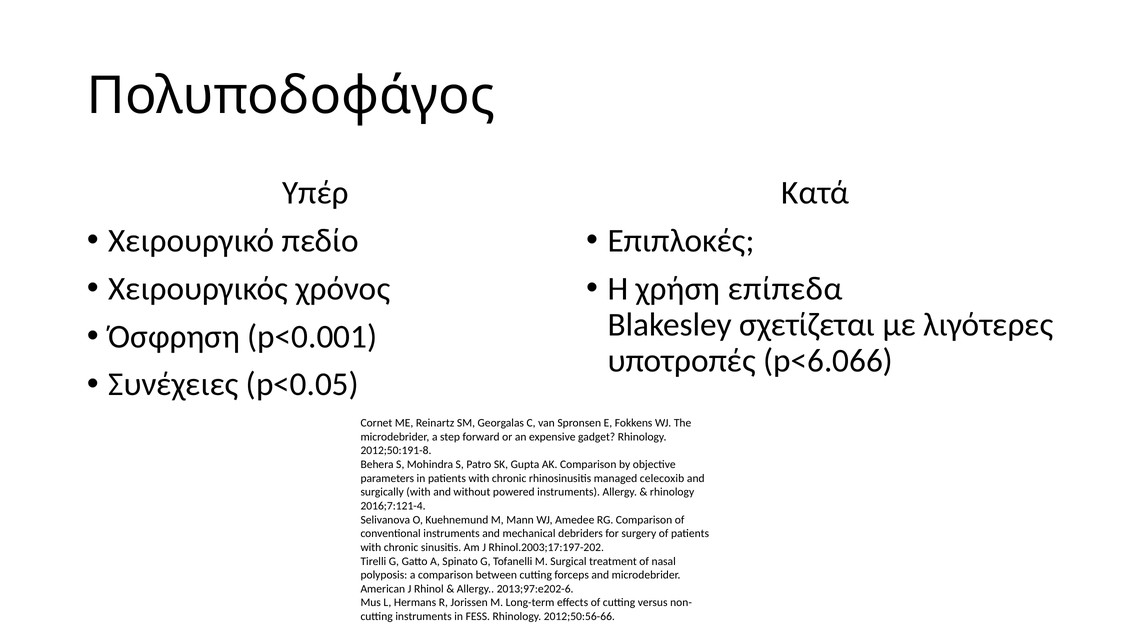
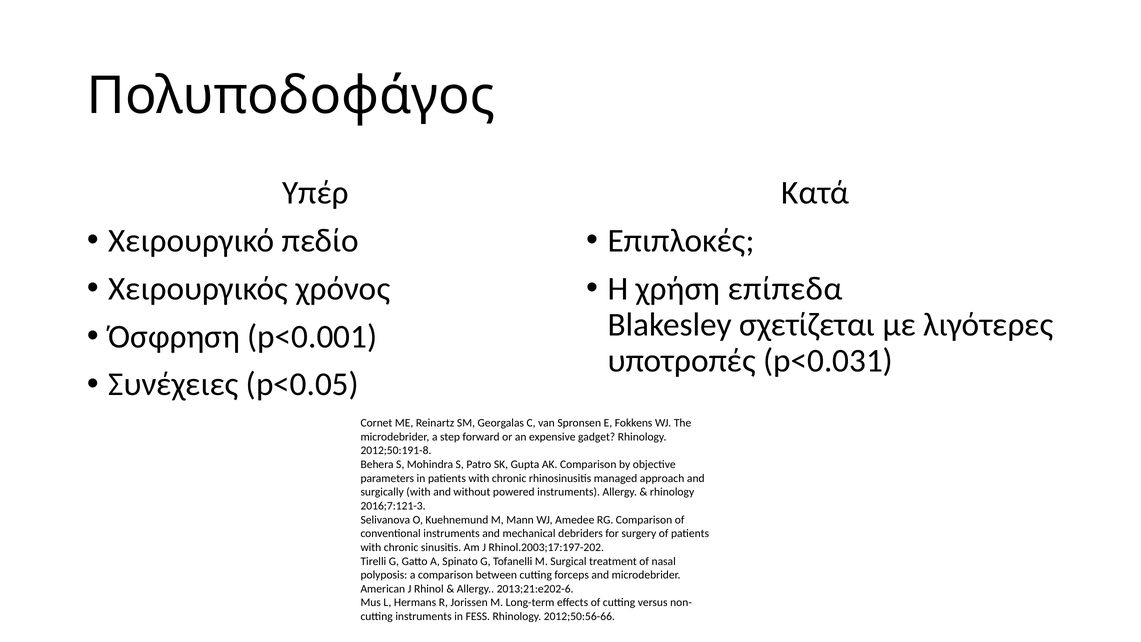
p<6.066: p<6.066 -> p<0.031 (828, 360)
celecoxib: celecoxib -> approach (662, 478)
2016;7:121-4: 2016;7:121-4 -> 2016;7:121-3 (393, 506)
2013;97:e202-6: 2013;97:e202-6 -> 2013;21:e202-6 (535, 589)
